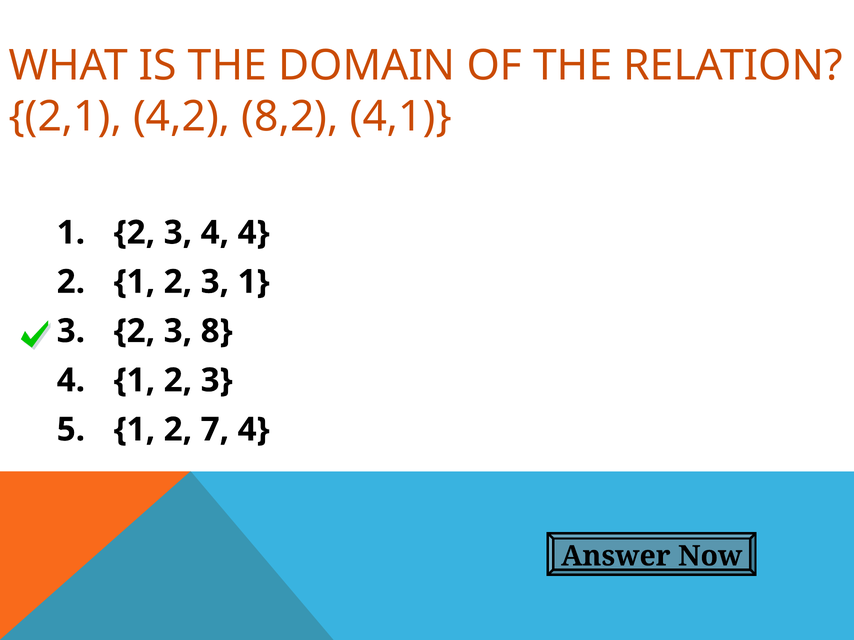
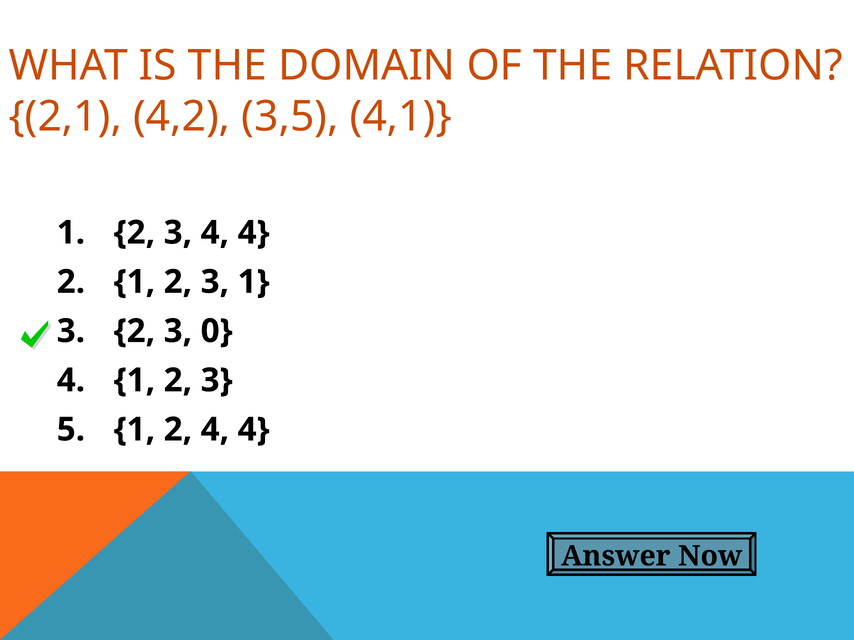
8,2: 8,2 -> 3,5 (290, 117)
8: 8 -> 0 (217, 331)
2 7: 7 -> 4 (215, 430)
